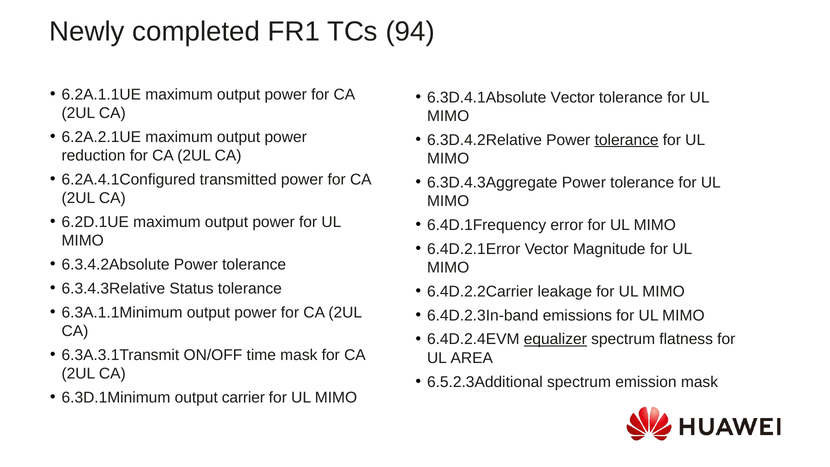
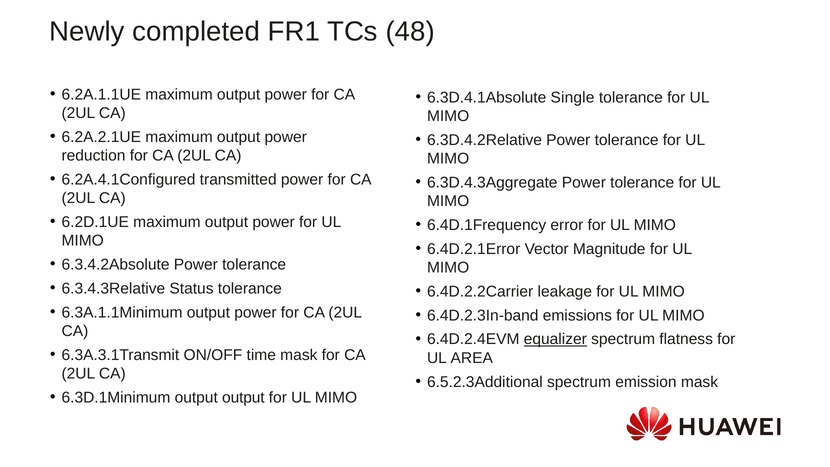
94: 94 -> 48 (410, 32)
Vector: Vector -> Single (573, 97)
tolerance underline: present -> none (627, 140)
output carrier: carrier -> output (243, 397)
